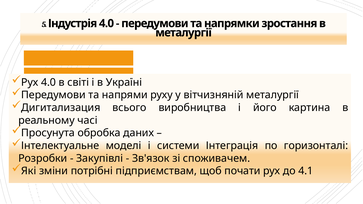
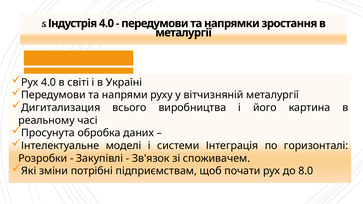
4.1: 4.1 -> 8.0 (306, 171)
